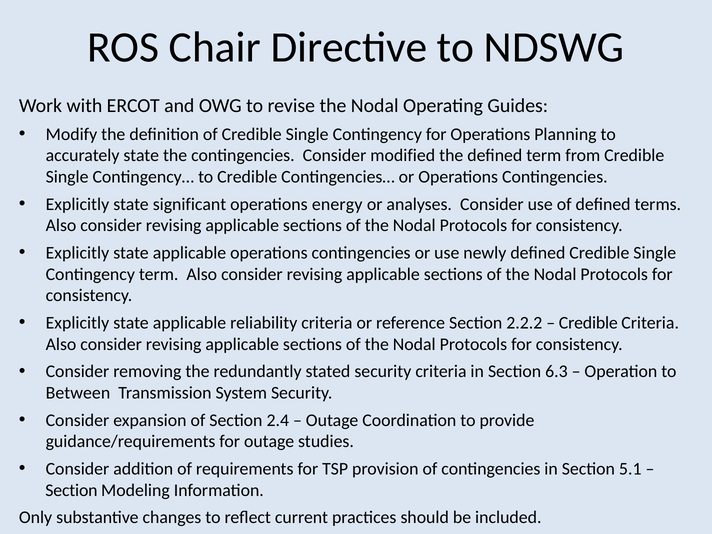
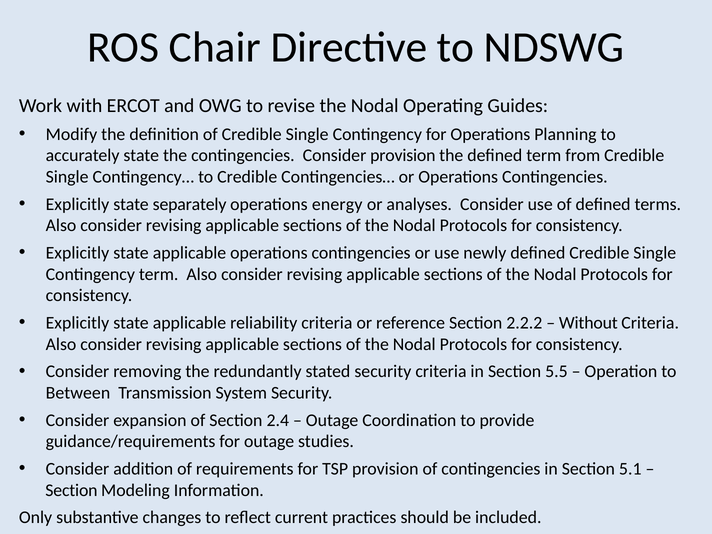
Consider modified: modified -> provision (403, 156)
significant: significant -> separately (190, 204)
Credible: Credible -> Without (588, 323)
6.3: 6.3 -> 5.5 (556, 372)
